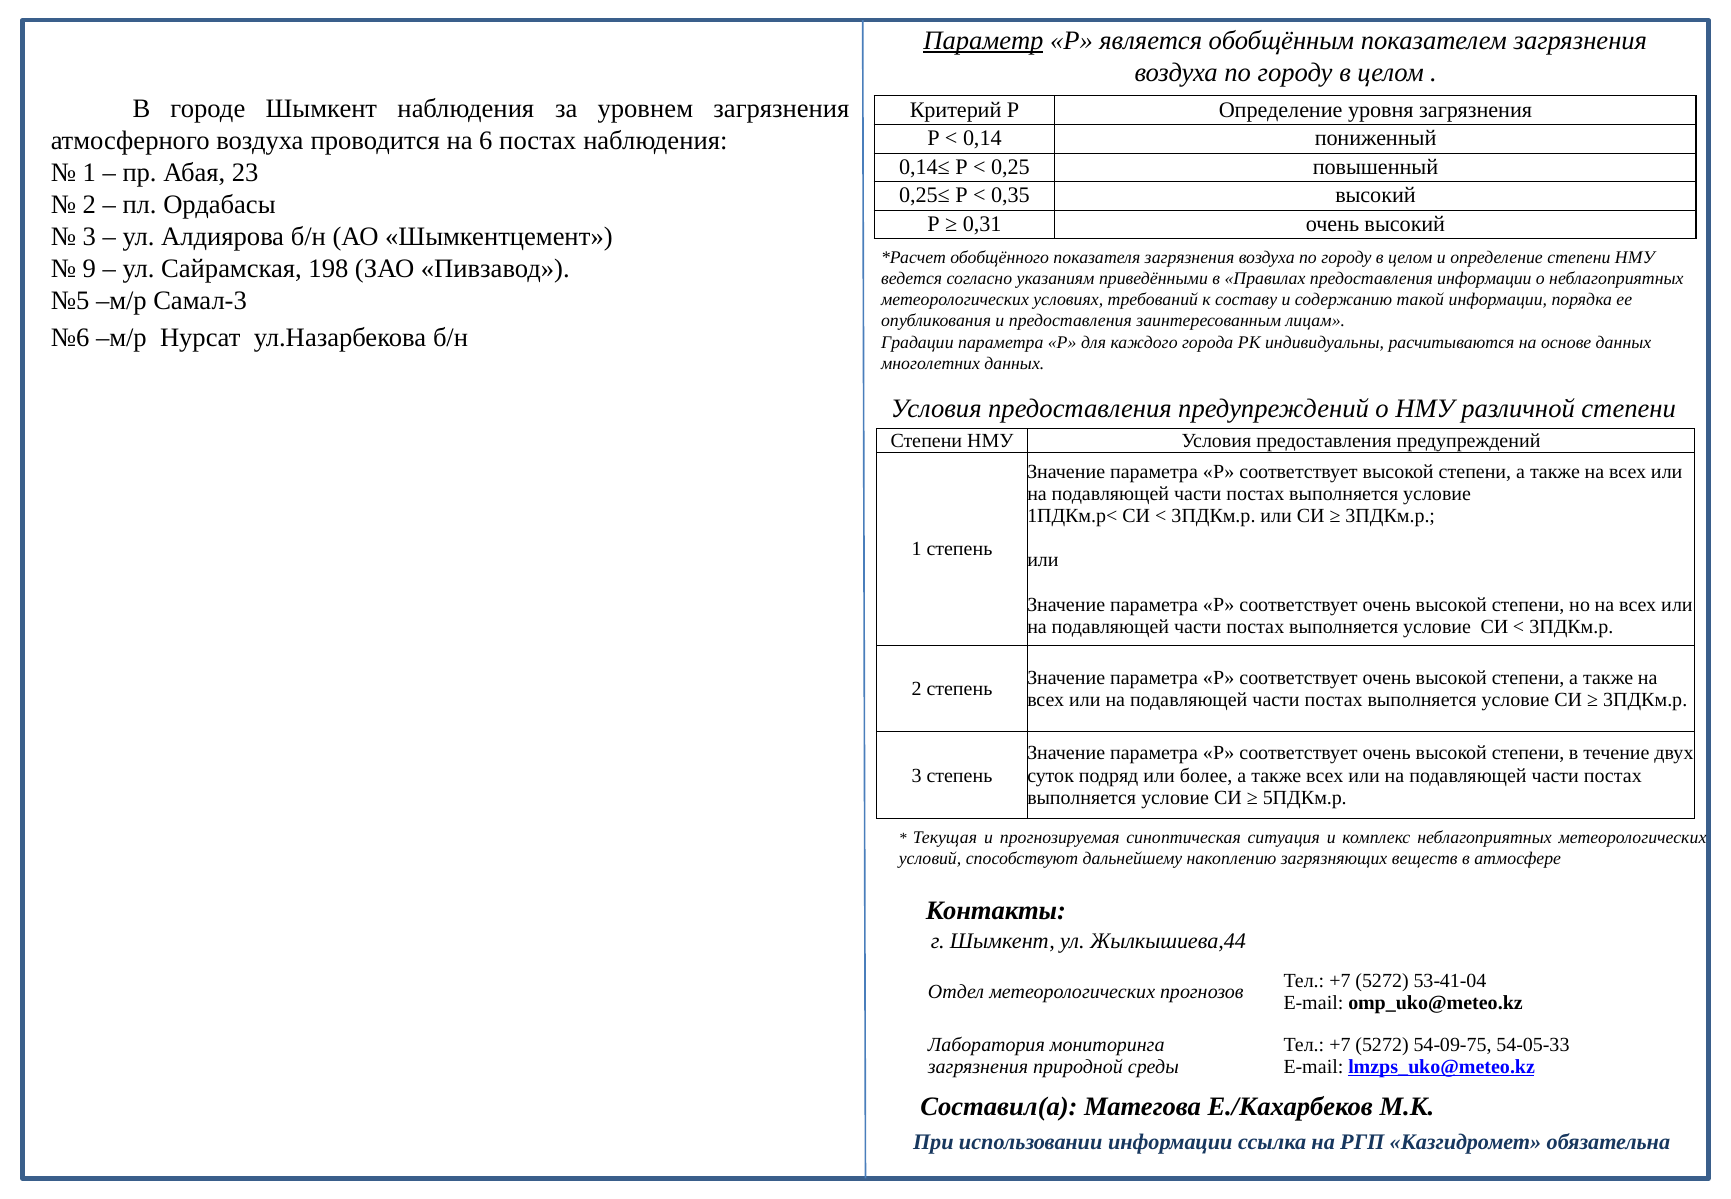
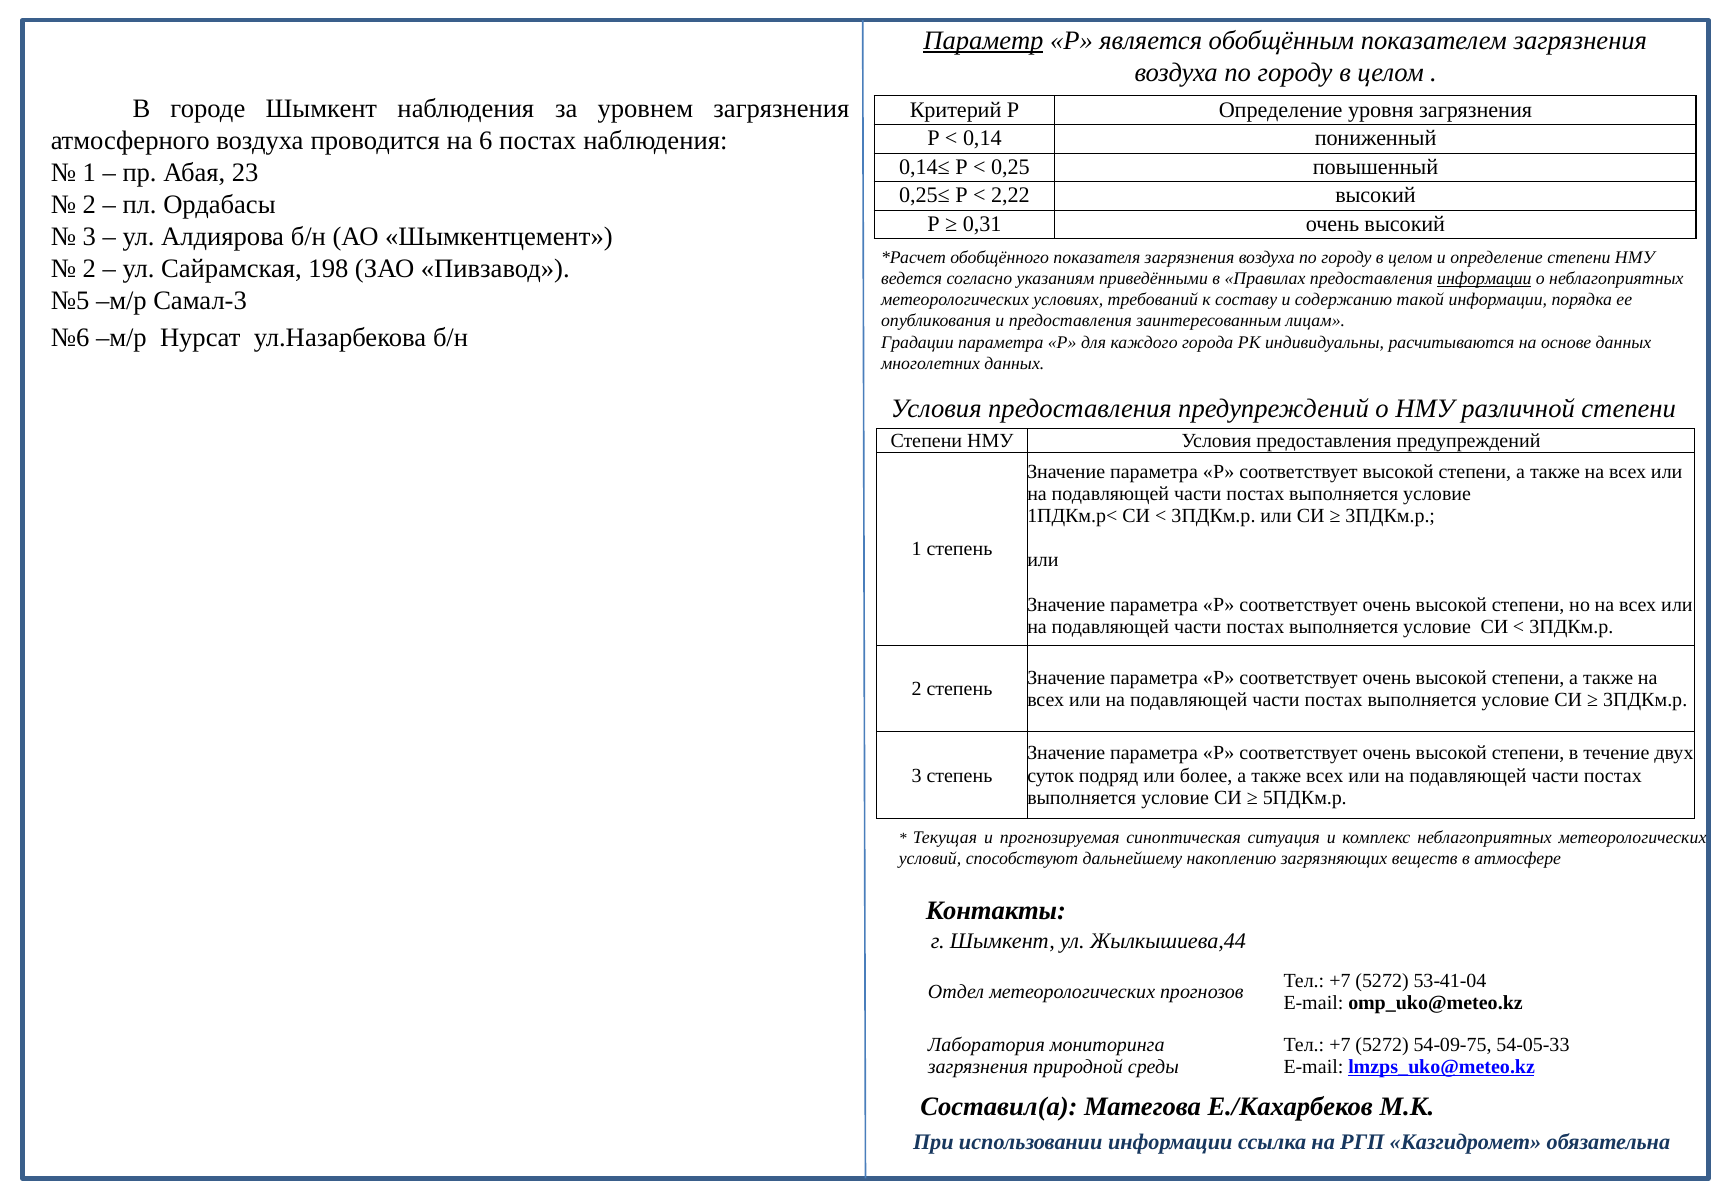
0,35: 0,35 -> 2,22 (1011, 196)
9: 9 -> 2 (89, 269)
информации underline: none -> present (1484, 278)
